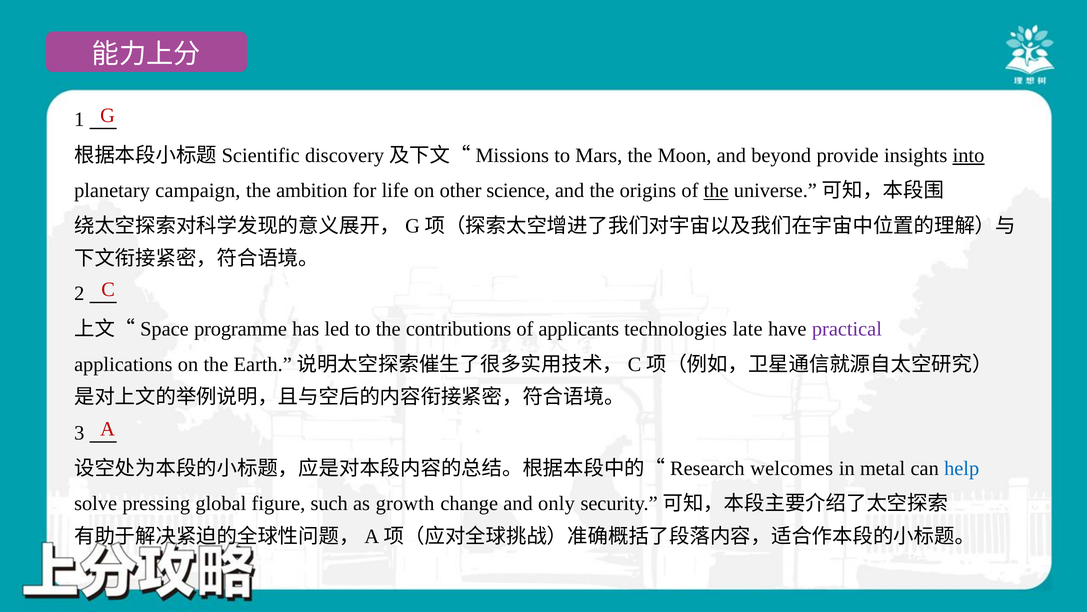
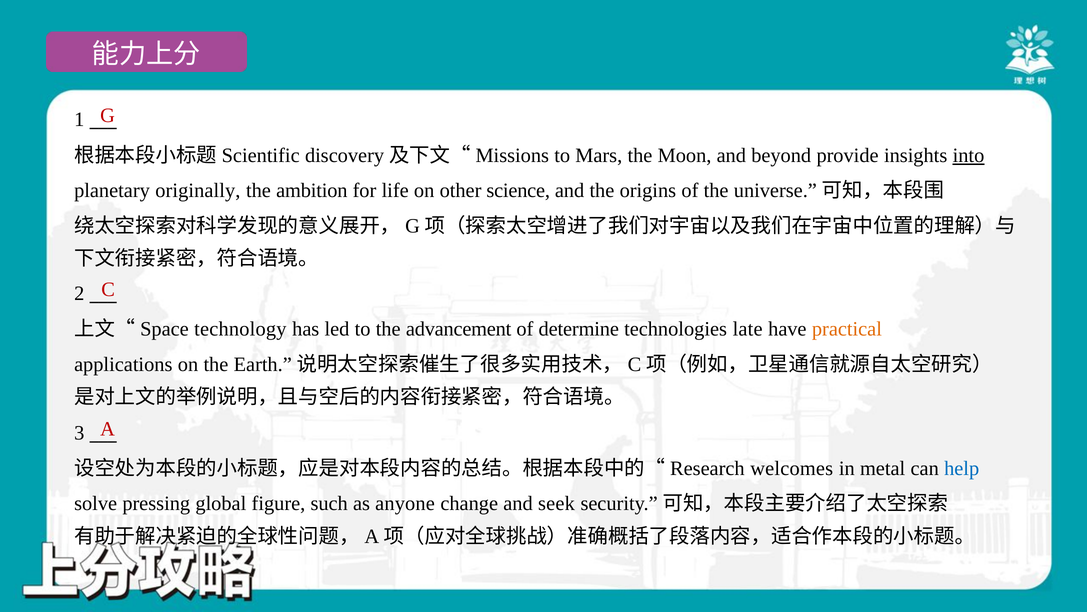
campaign: campaign -> originally (198, 190)
the underline: present -> none (716, 190)
programme: programme -> technology (240, 329)
contributions: contributions -> advancement (459, 329)
applicants: applicants -> determine (579, 329)
practical colour: purple -> orange (847, 329)
growth: growth -> anyone (405, 503)
only: only -> seek (556, 503)
